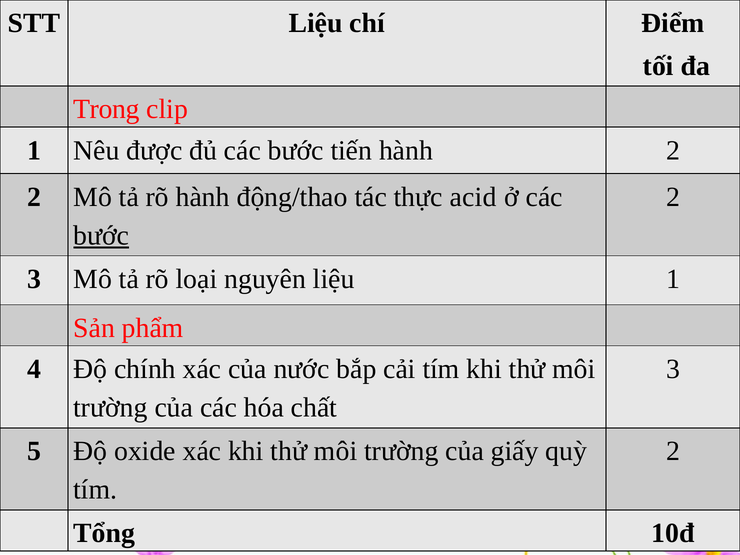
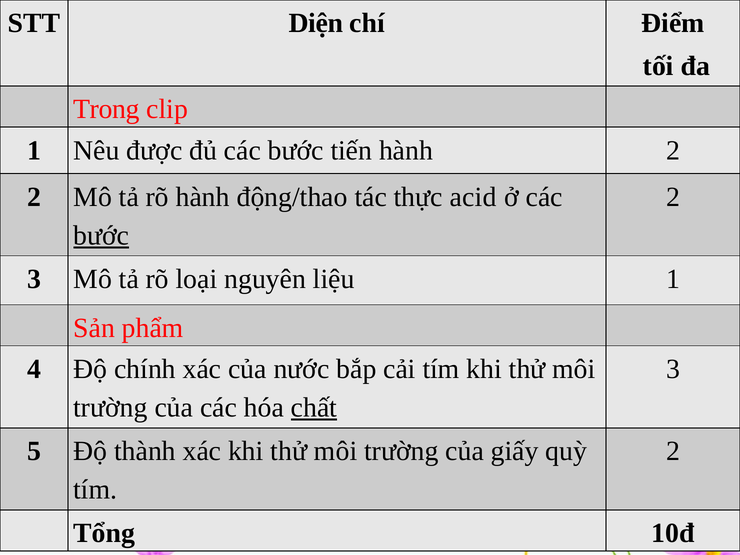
STT Liệu: Liệu -> Diện (316, 23)
chất underline: none -> present (314, 408)
oxide: oxide -> thành (145, 451)
